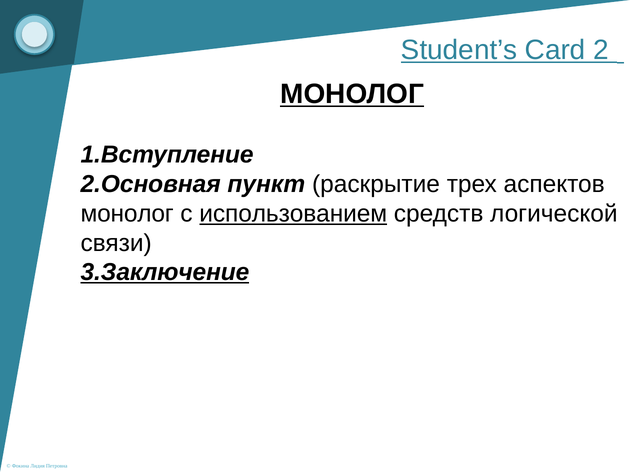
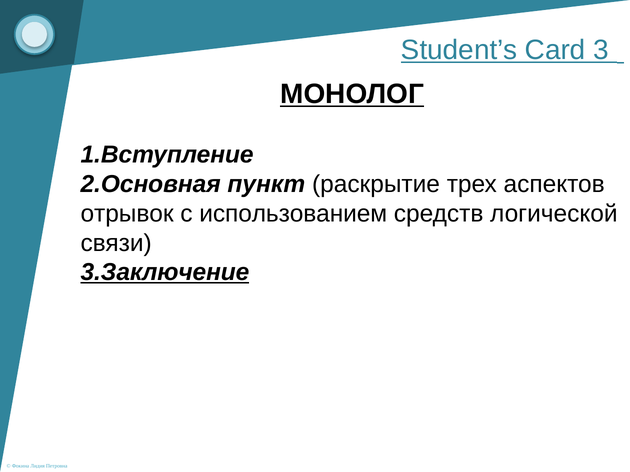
2: 2 -> 3 (601, 50)
монолог: монолог -> отрывок (127, 214)
использованием underline: present -> none (293, 214)
